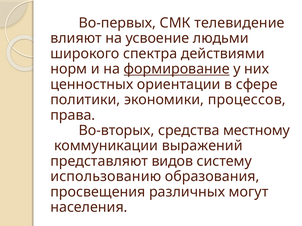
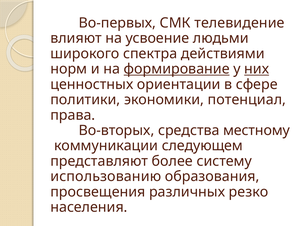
них underline: none -> present (257, 69)
процессов: процессов -> потенциал (247, 100)
выражений: выражений -> следующем (202, 146)
видов: видов -> более (172, 162)
могут: могут -> резко (249, 192)
